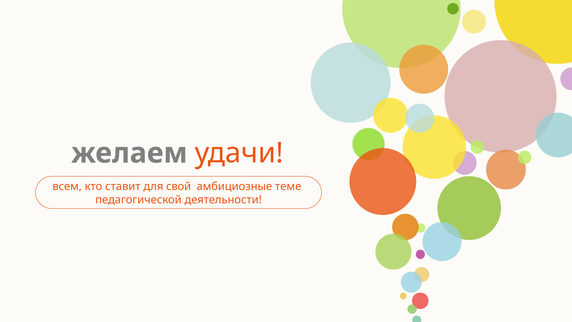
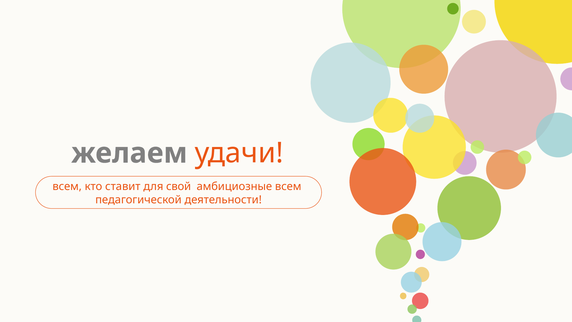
амбициозные теме: теме -> всем (288, 186)
